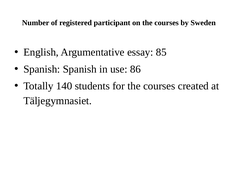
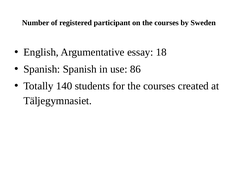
85: 85 -> 18 (161, 52)
